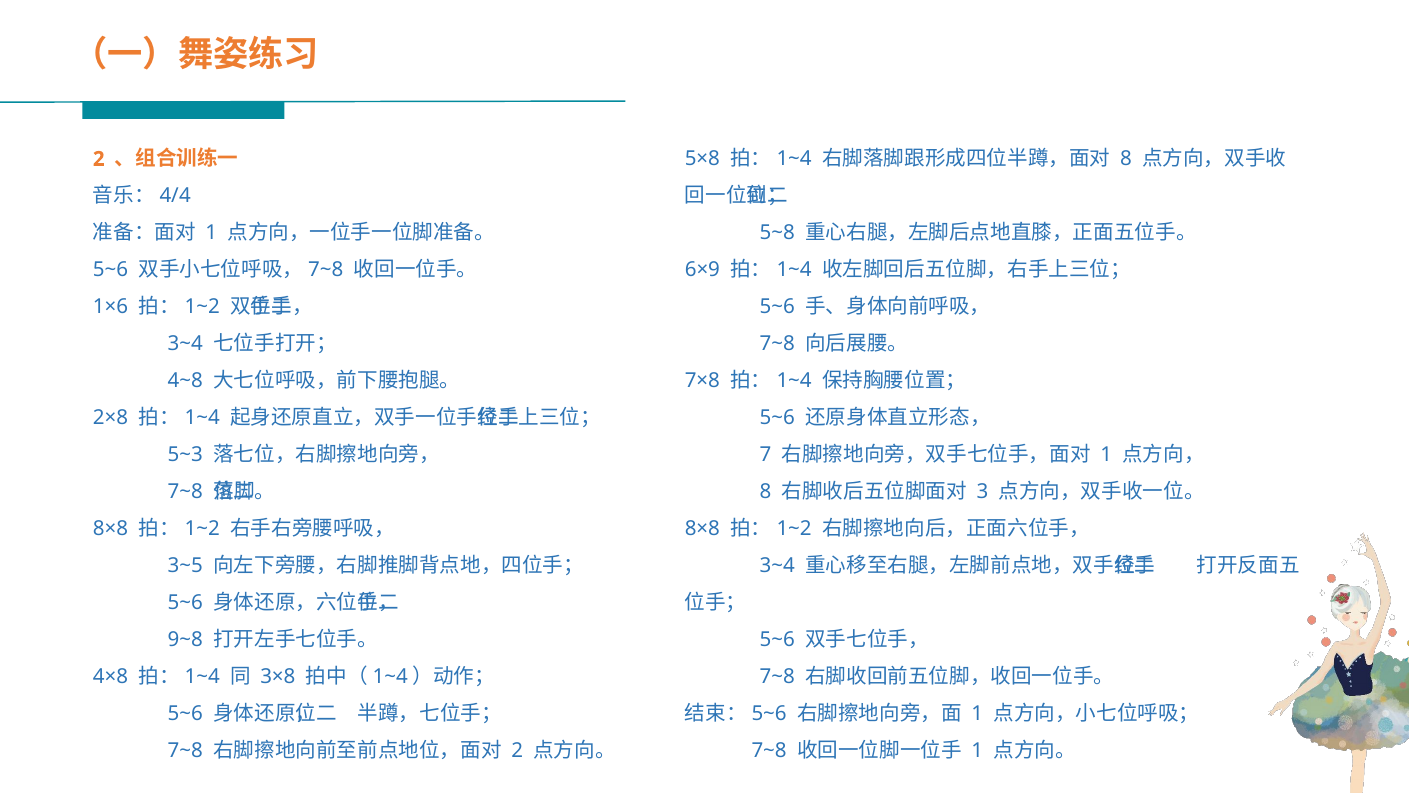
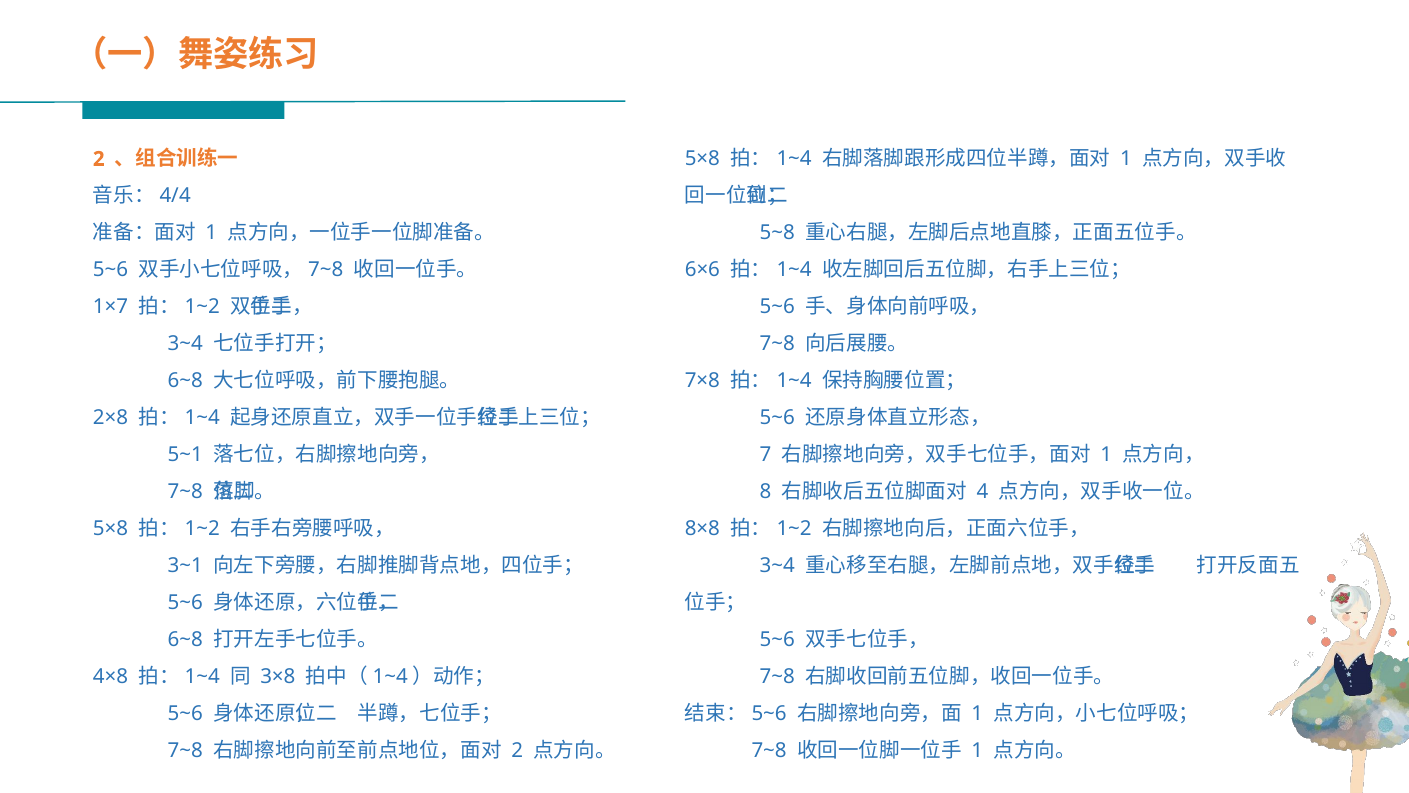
8: 8 -> 1 (1126, 159)
6×9: 6×9 -> 6×6 (702, 270)
1×6: 1×6 -> 1×7 (111, 307)
4~8: 4~8 -> 6~8 (185, 381)
5~3: 5~3 -> 5~1 (185, 455)
3: 3 -> 4 (982, 492)
8×8: 8×8 -> 5×8 (111, 529)
3~5: 3~5 -> 3~1 (185, 566)
9~8: 9~8 -> 6~8 (185, 640)
